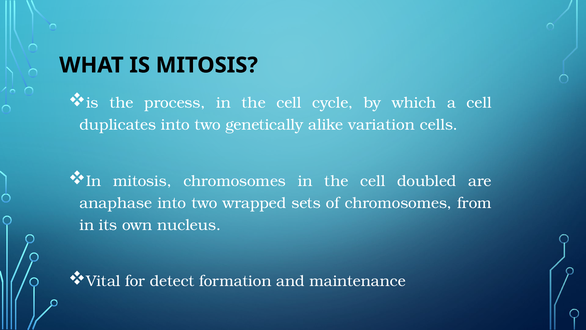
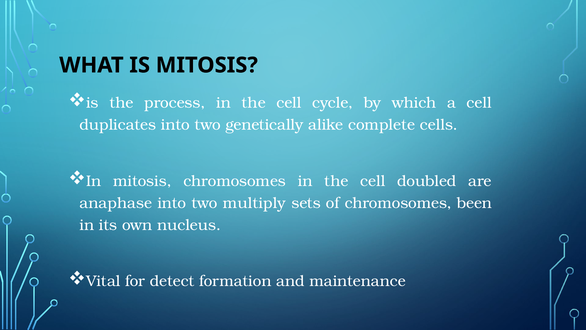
variation: variation -> complete (382, 125)
wrapped: wrapped -> multiply (254, 203)
from: from -> been (474, 203)
